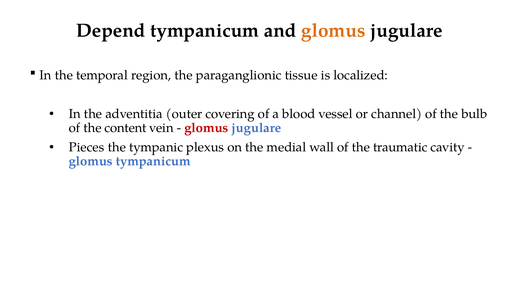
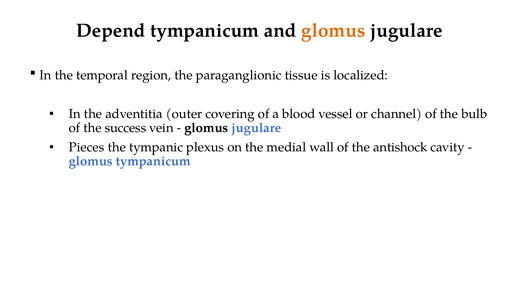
content: content -> success (125, 128)
glomus colour: red -> black (206, 128)
traumatic: traumatic -> antishock (400, 147)
